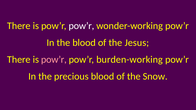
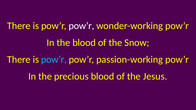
Jesus: Jesus -> Snow (137, 43)
pow’r colour: pink -> light blue (54, 60)
burden-working: burden-working -> passion-working (130, 60)
Snow: Snow -> Jesus (155, 76)
